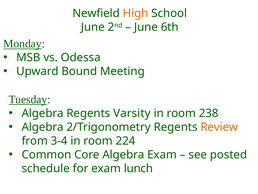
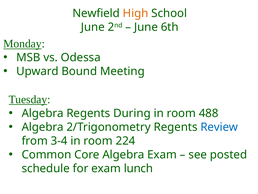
Varsity: Varsity -> During (132, 113)
238: 238 -> 488 (209, 113)
Review colour: orange -> blue (219, 127)
